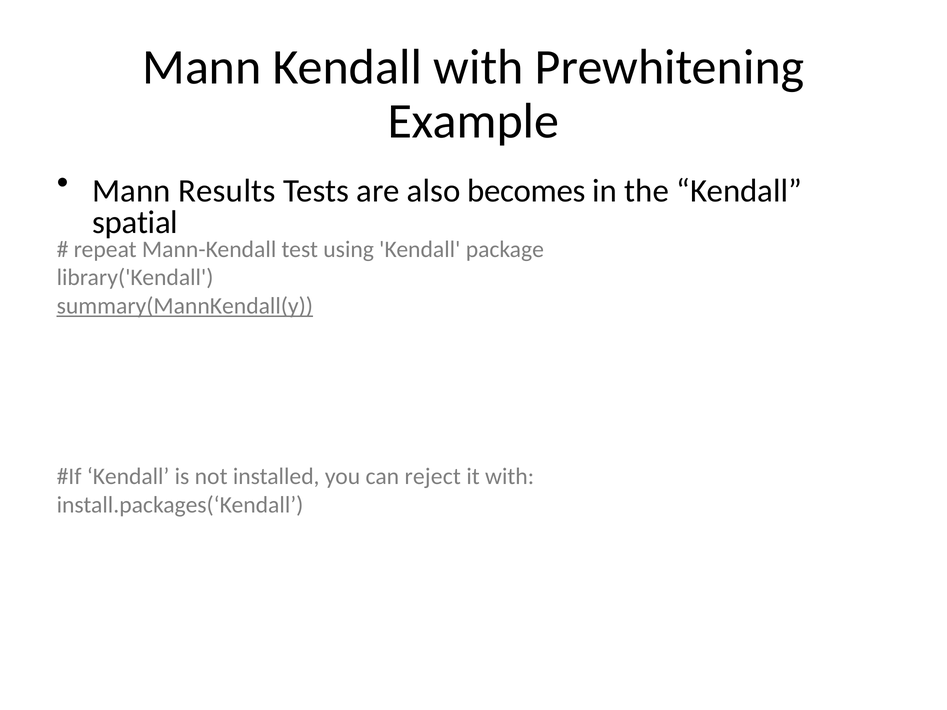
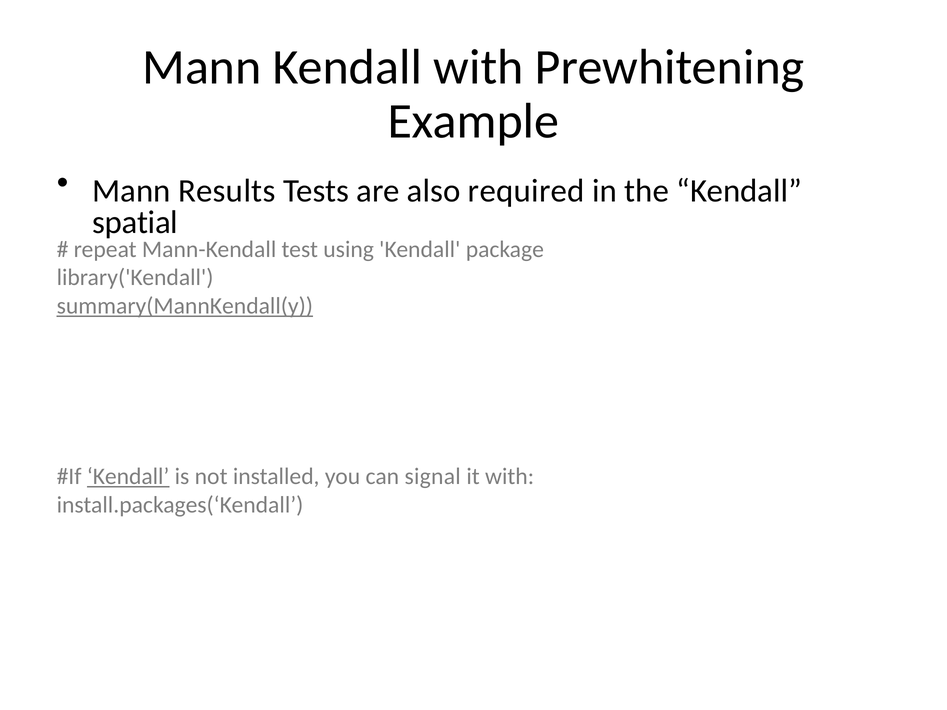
becomes: becomes -> required (526, 191)
Kendall underline: none -> present (128, 477)
reject: reject -> signal (433, 477)
